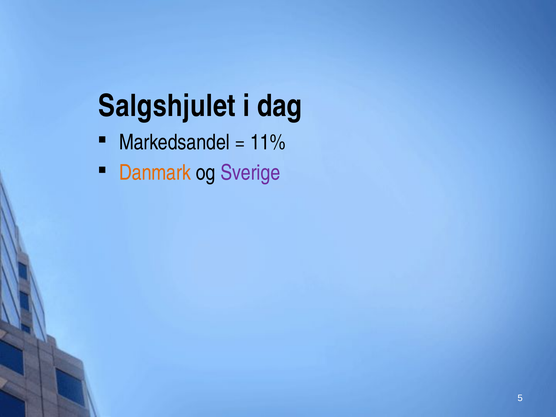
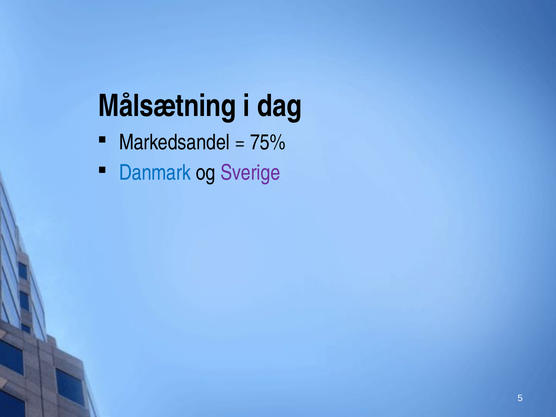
Salgshjulet: Salgshjulet -> Målsætning (167, 106)
11%: 11% -> 75% (268, 142)
Danmark colour: orange -> blue (155, 173)
